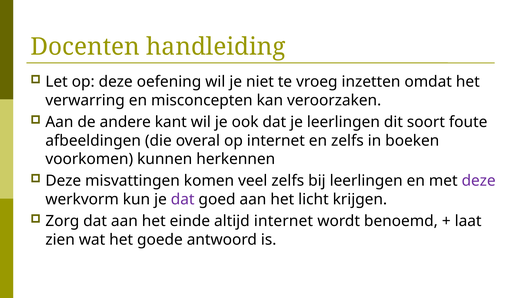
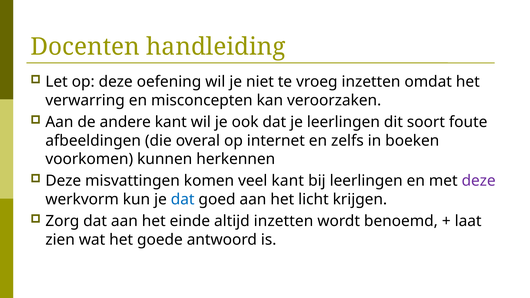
veel zelfs: zelfs -> kant (288, 181)
dat colour: purple -> blue (183, 199)
altijd internet: internet -> inzetten (284, 221)
